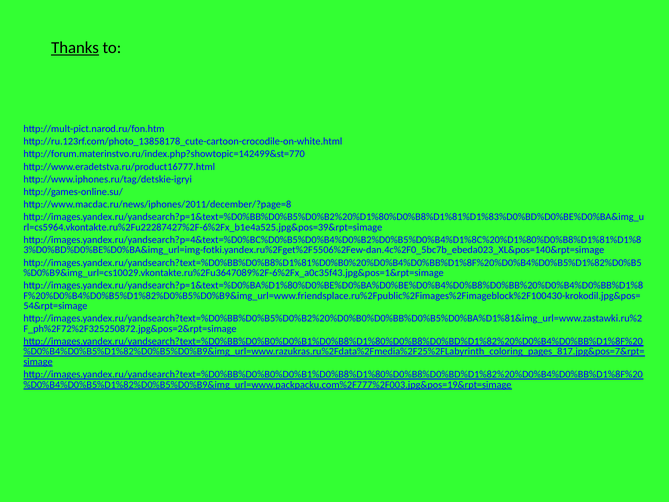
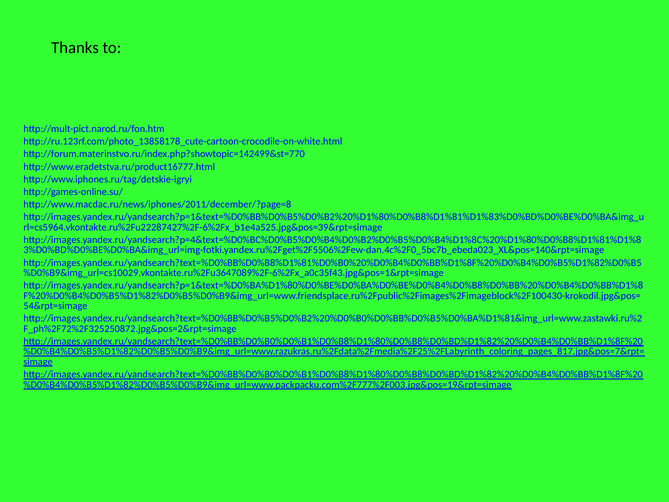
Thanks underline: present -> none (75, 48)
